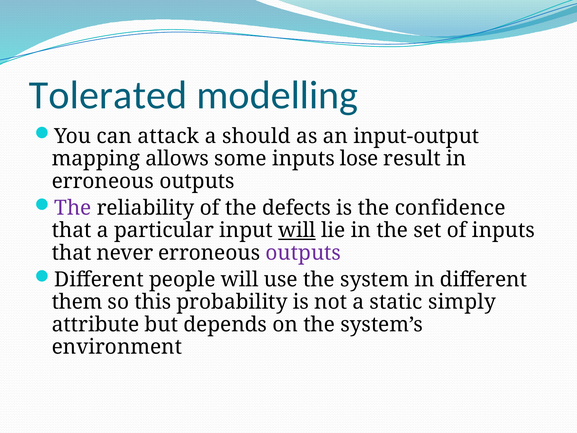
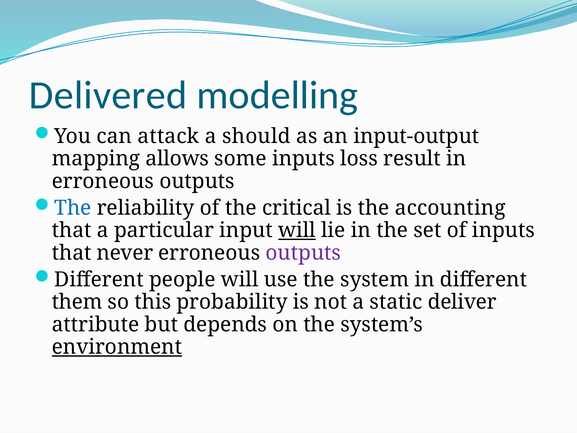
Tolerated: Tolerated -> Delivered (108, 95)
lose: lose -> loss (359, 159)
The colour: purple -> blue (73, 208)
defects: defects -> critical (297, 208)
confidence: confidence -> accounting (450, 208)
simply: simply -> deliver (462, 302)
environment underline: none -> present (117, 347)
